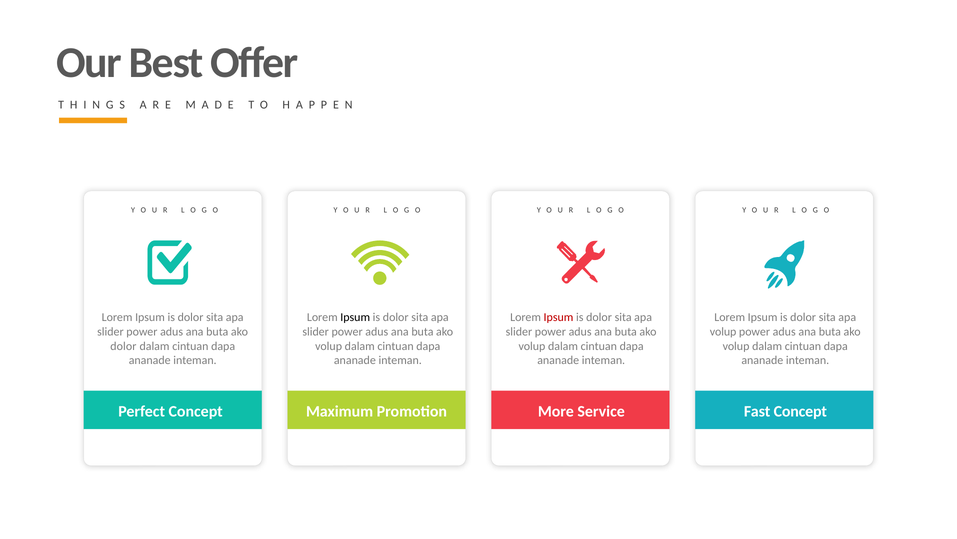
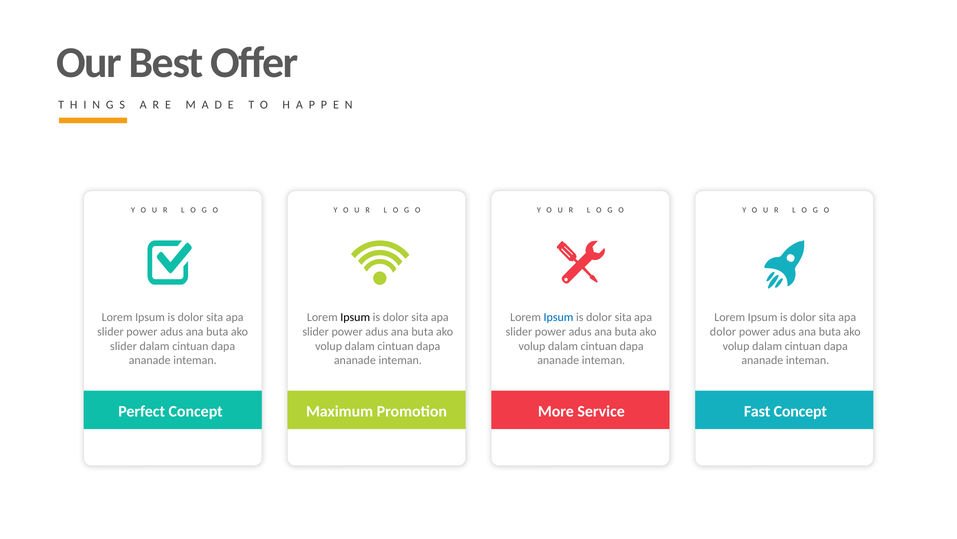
Ipsum colour: red -> blue (558, 317)
volup: volup -> dolor (723, 331)
dolor: dolor -> slider (123, 346)
